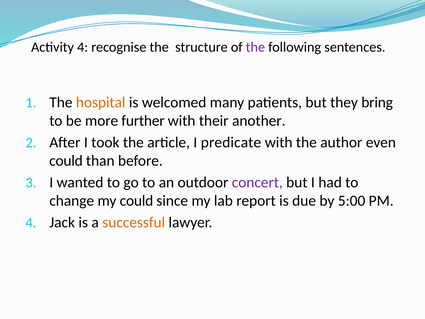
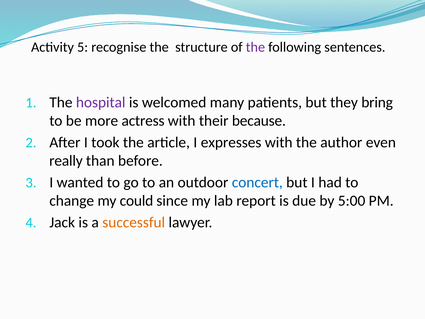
Activity 4: 4 -> 5 (83, 47)
hospital colour: orange -> purple (101, 102)
further: further -> actress (143, 121)
another: another -> because (259, 121)
predicate: predicate -> expresses (231, 142)
could: could -> really (66, 161)
concert colour: purple -> blue (257, 182)
